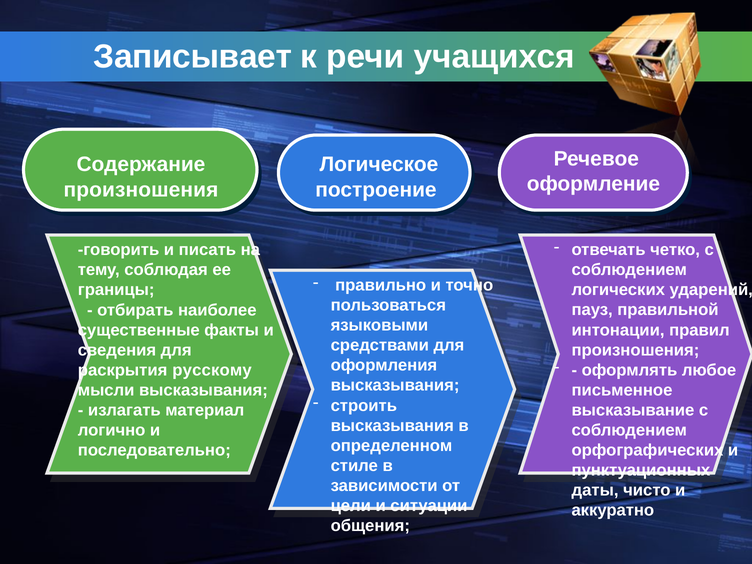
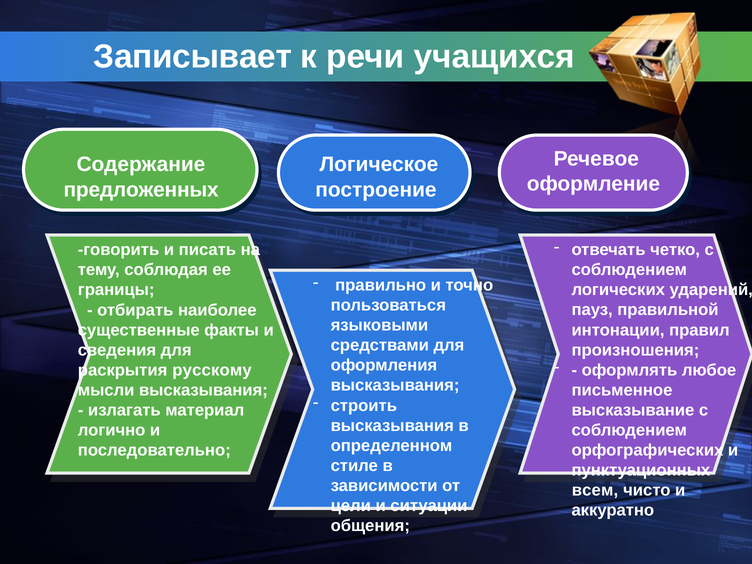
произношения: произношения -> предложенных (141, 190)
даты: даты -> всем (595, 490)
